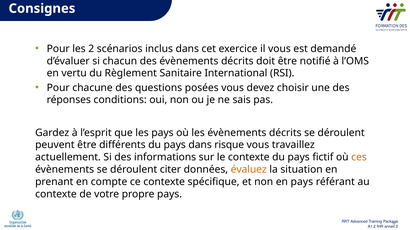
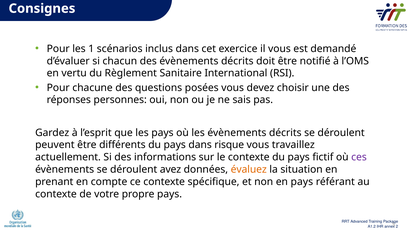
les 2: 2 -> 1 (91, 49)
conditions: conditions -> personnes (120, 100)
ces colour: orange -> purple (359, 158)
citer: citer -> avez (170, 170)
